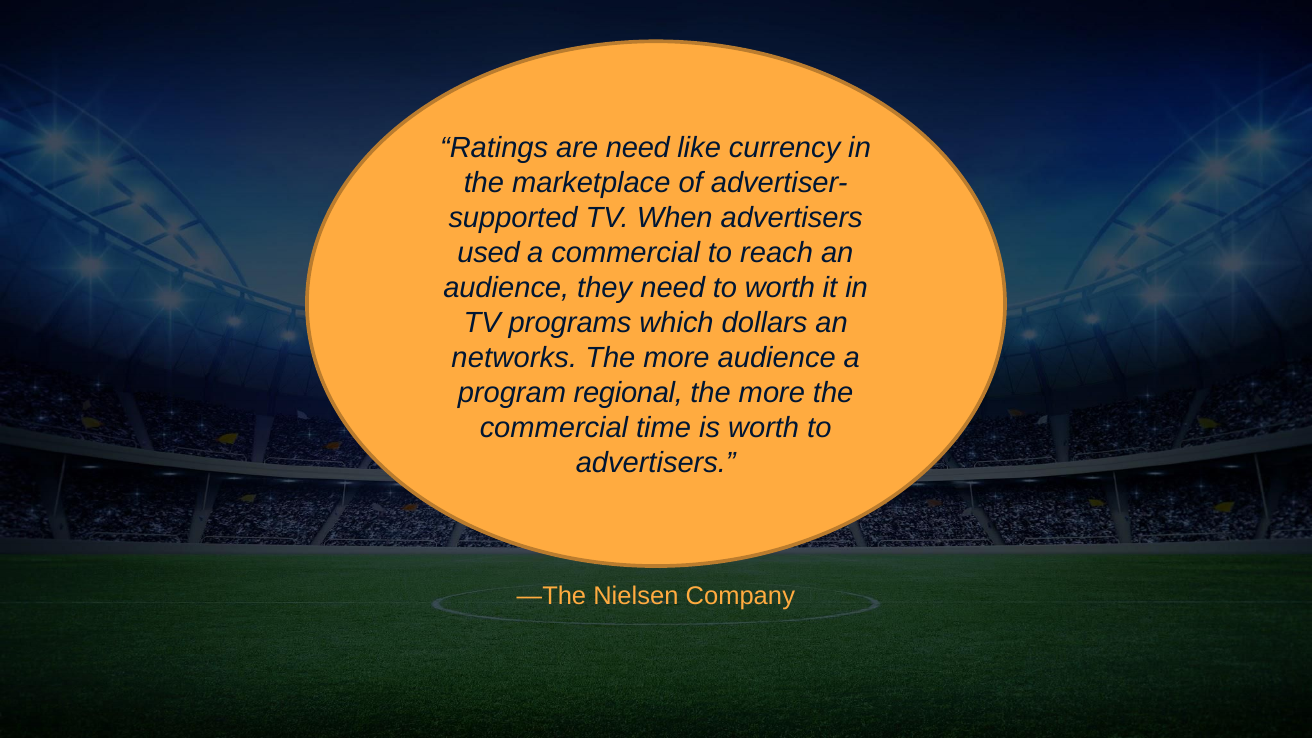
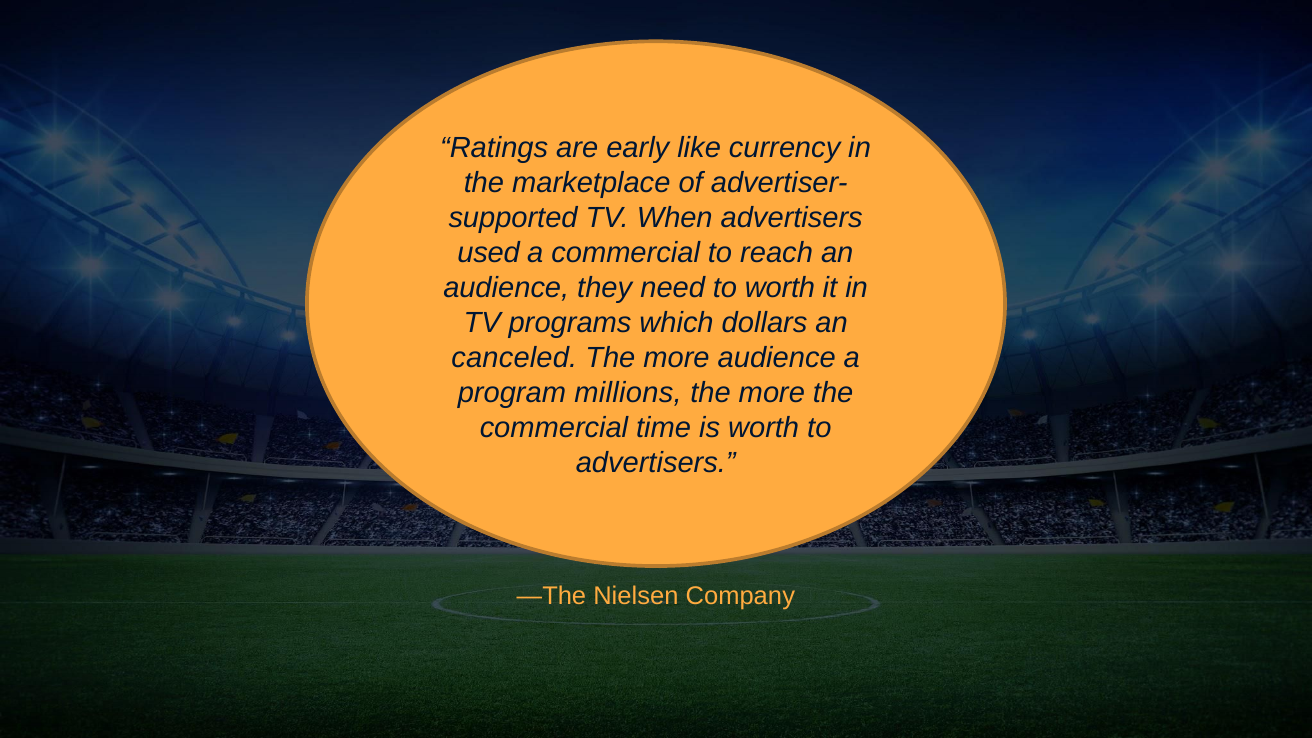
are need: need -> early (638, 148)
networks: networks -> canceled (514, 358)
regional: regional -> millions (628, 393)
